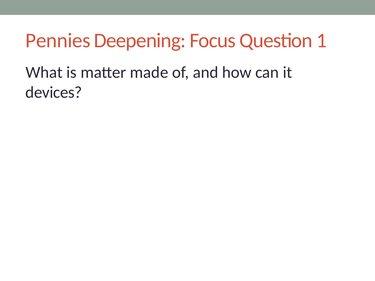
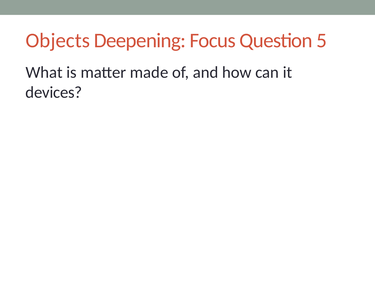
Pennies: Pennies -> Objects (58, 41)
1: 1 -> 5 (322, 41)
